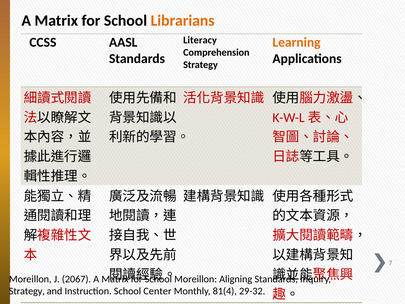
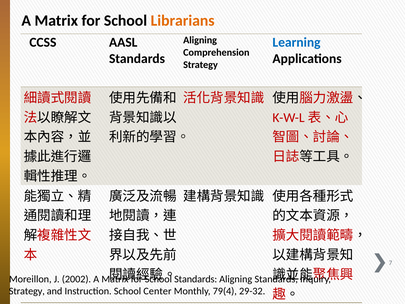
Literacy: Literacy -> Aligning (200, 40)
Learning colour: orange -> blue (297, 42)
2067: 2067 -> 2002 (76, 279)
Moreillon: Moreillon -> Standards (196, 279)
81(4: 81(4 -> 79(4 (225, 291)
